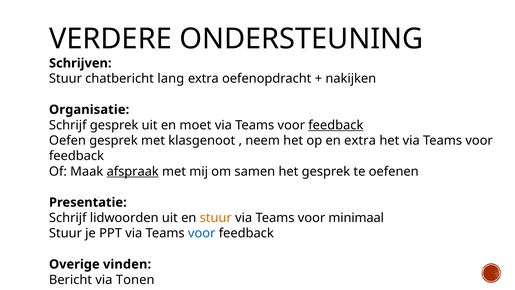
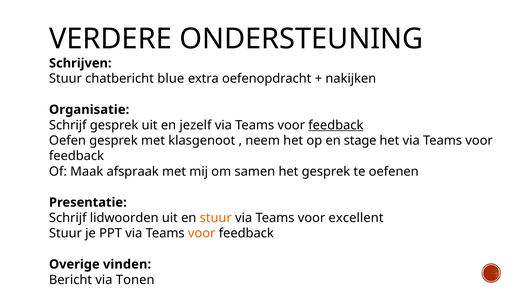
lang: lang -> blue (171, 79)
moet: moet -> jezelf (195, 125)
en extra: extra -> stage (360, 140)
afspraak underline: present -> none (133, 171)
minimaal: minimaal -> excellent (356, 218)
voor colour: blue -> orange (202, 233)
